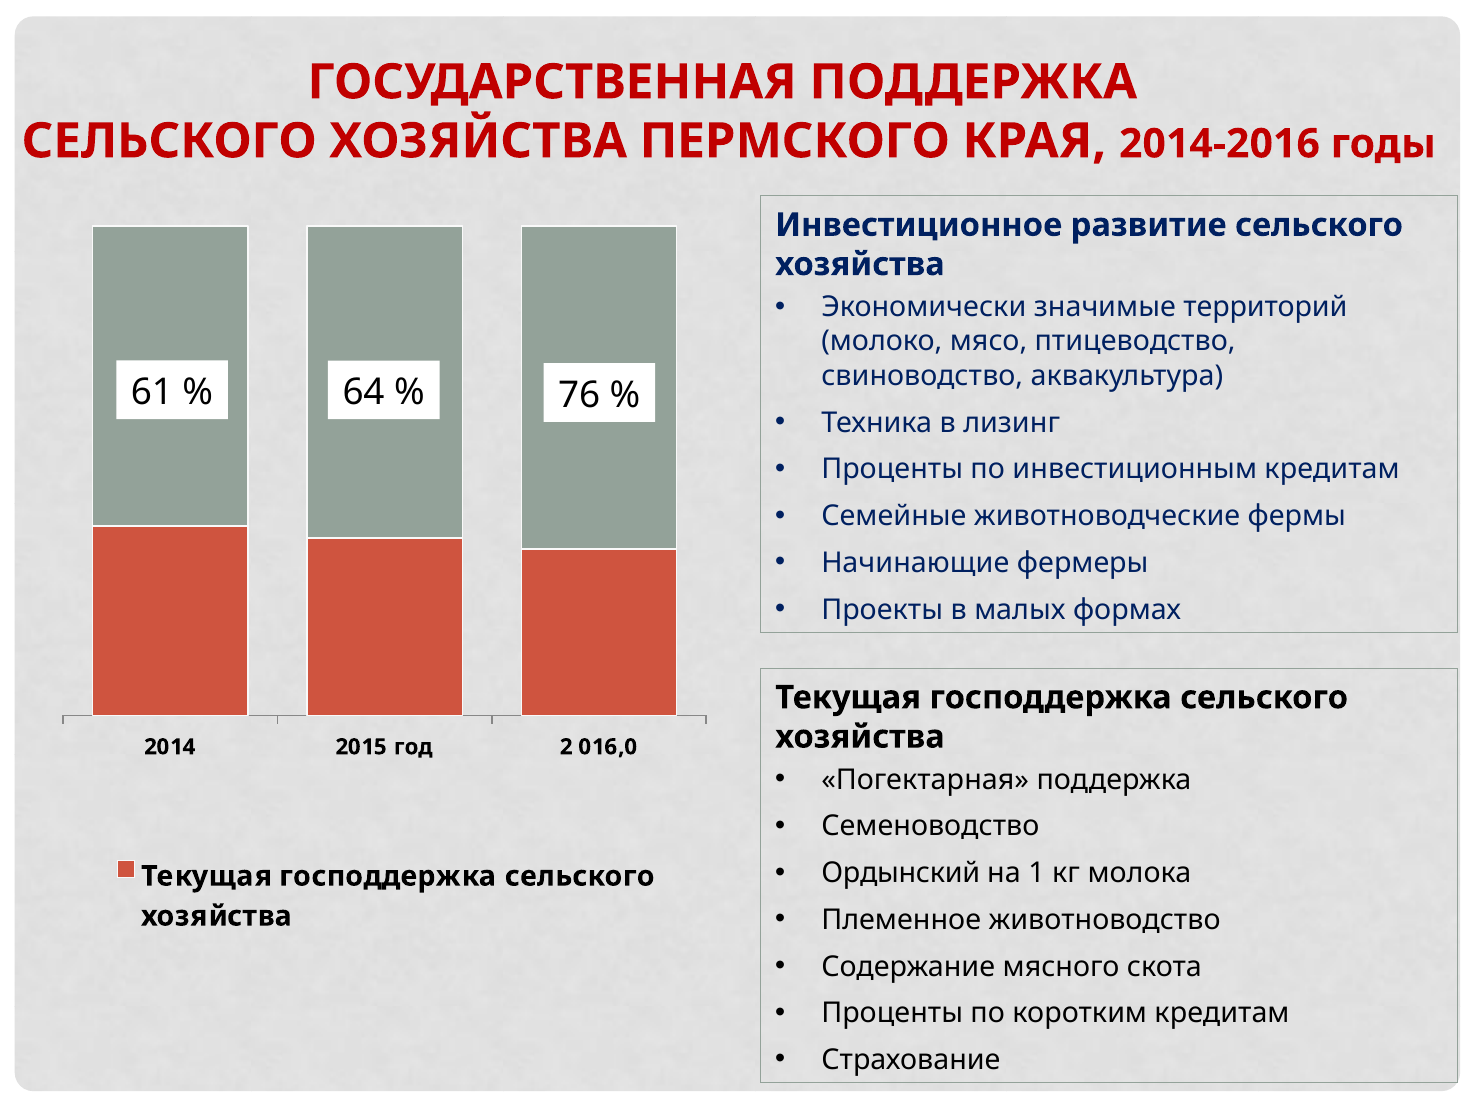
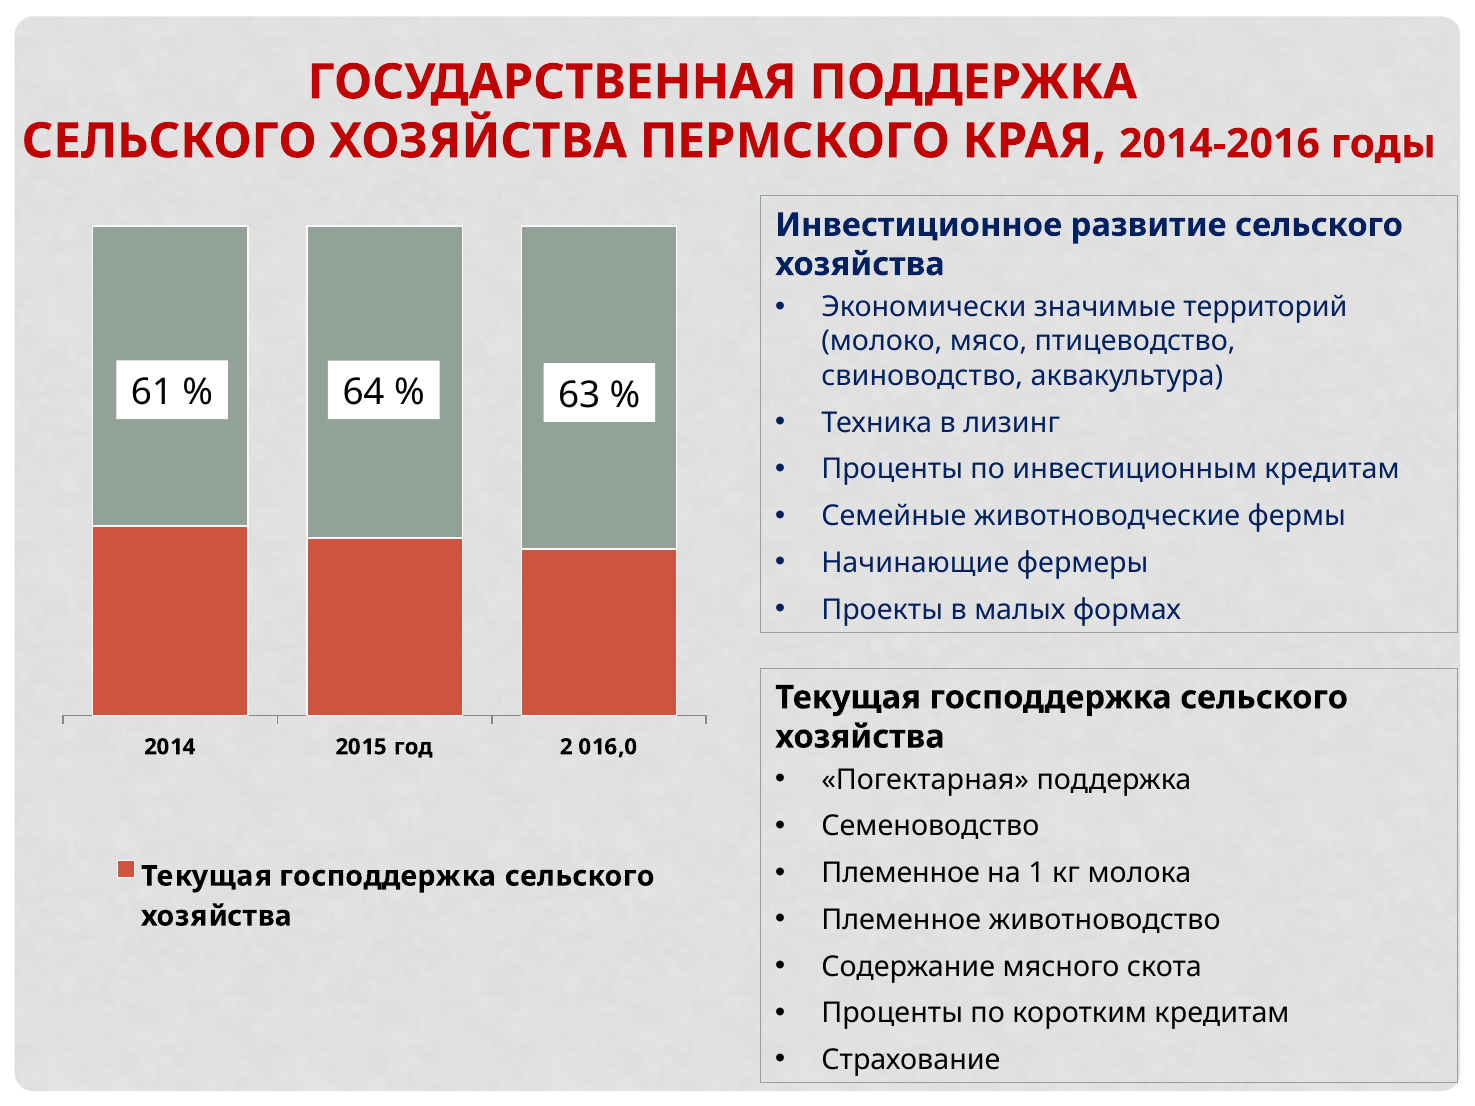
76: 76 -> 63 (579, 395)
Ордынский: Ордынский -> Племенное (901, 873)
